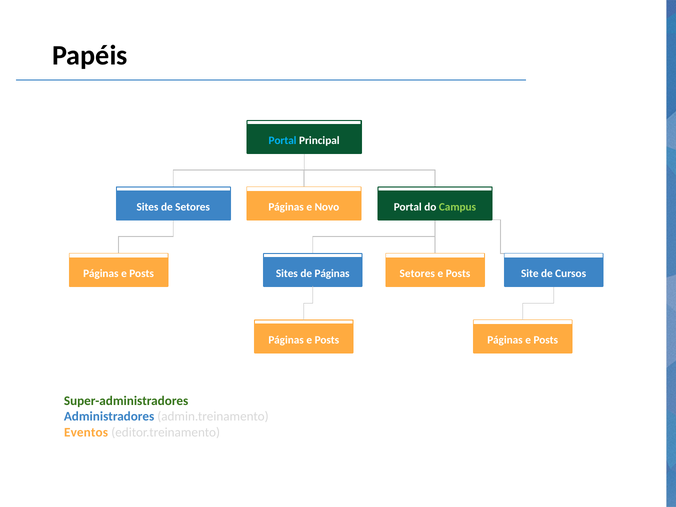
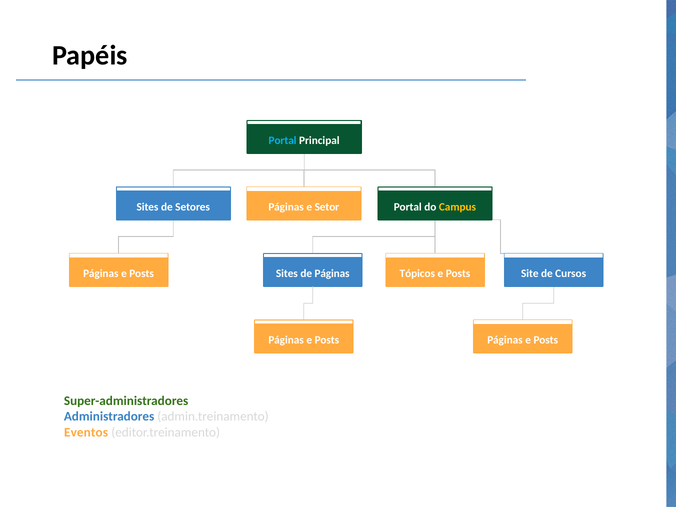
Novo: Novo -> Setor (327, 207)
Campus colour: light green -> yellow (457, 207)
Setores: Setores -> Tópicos (417, 273)
